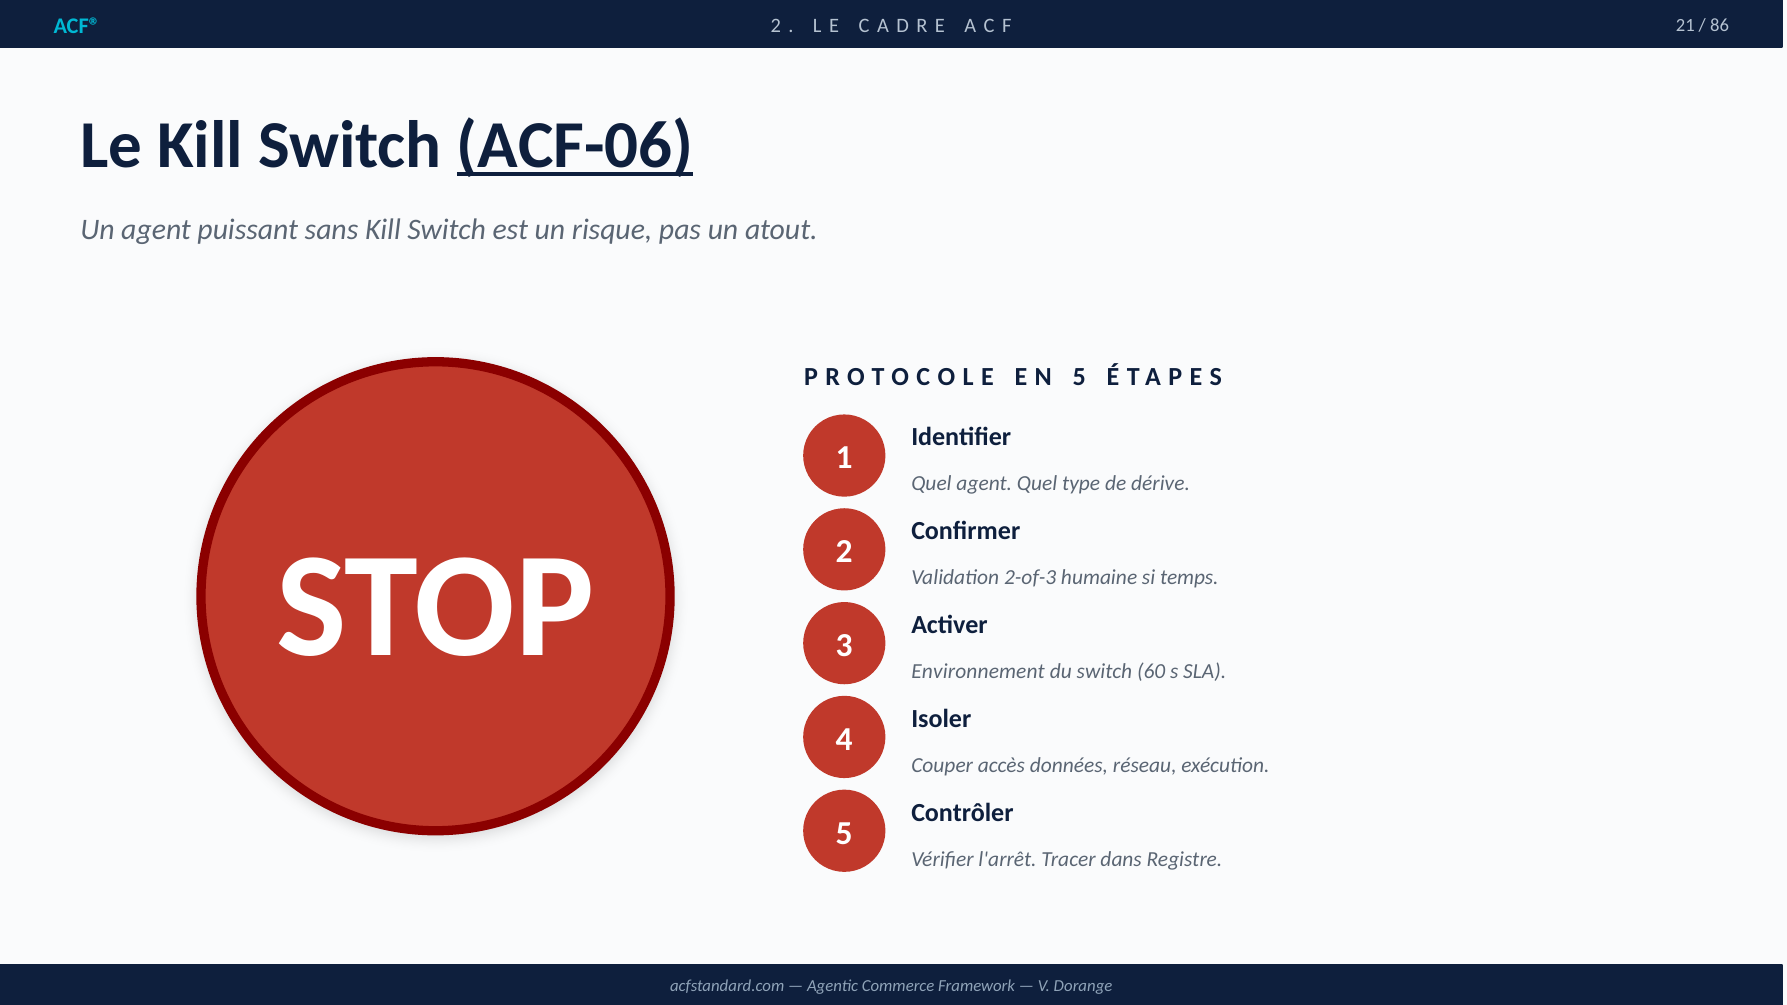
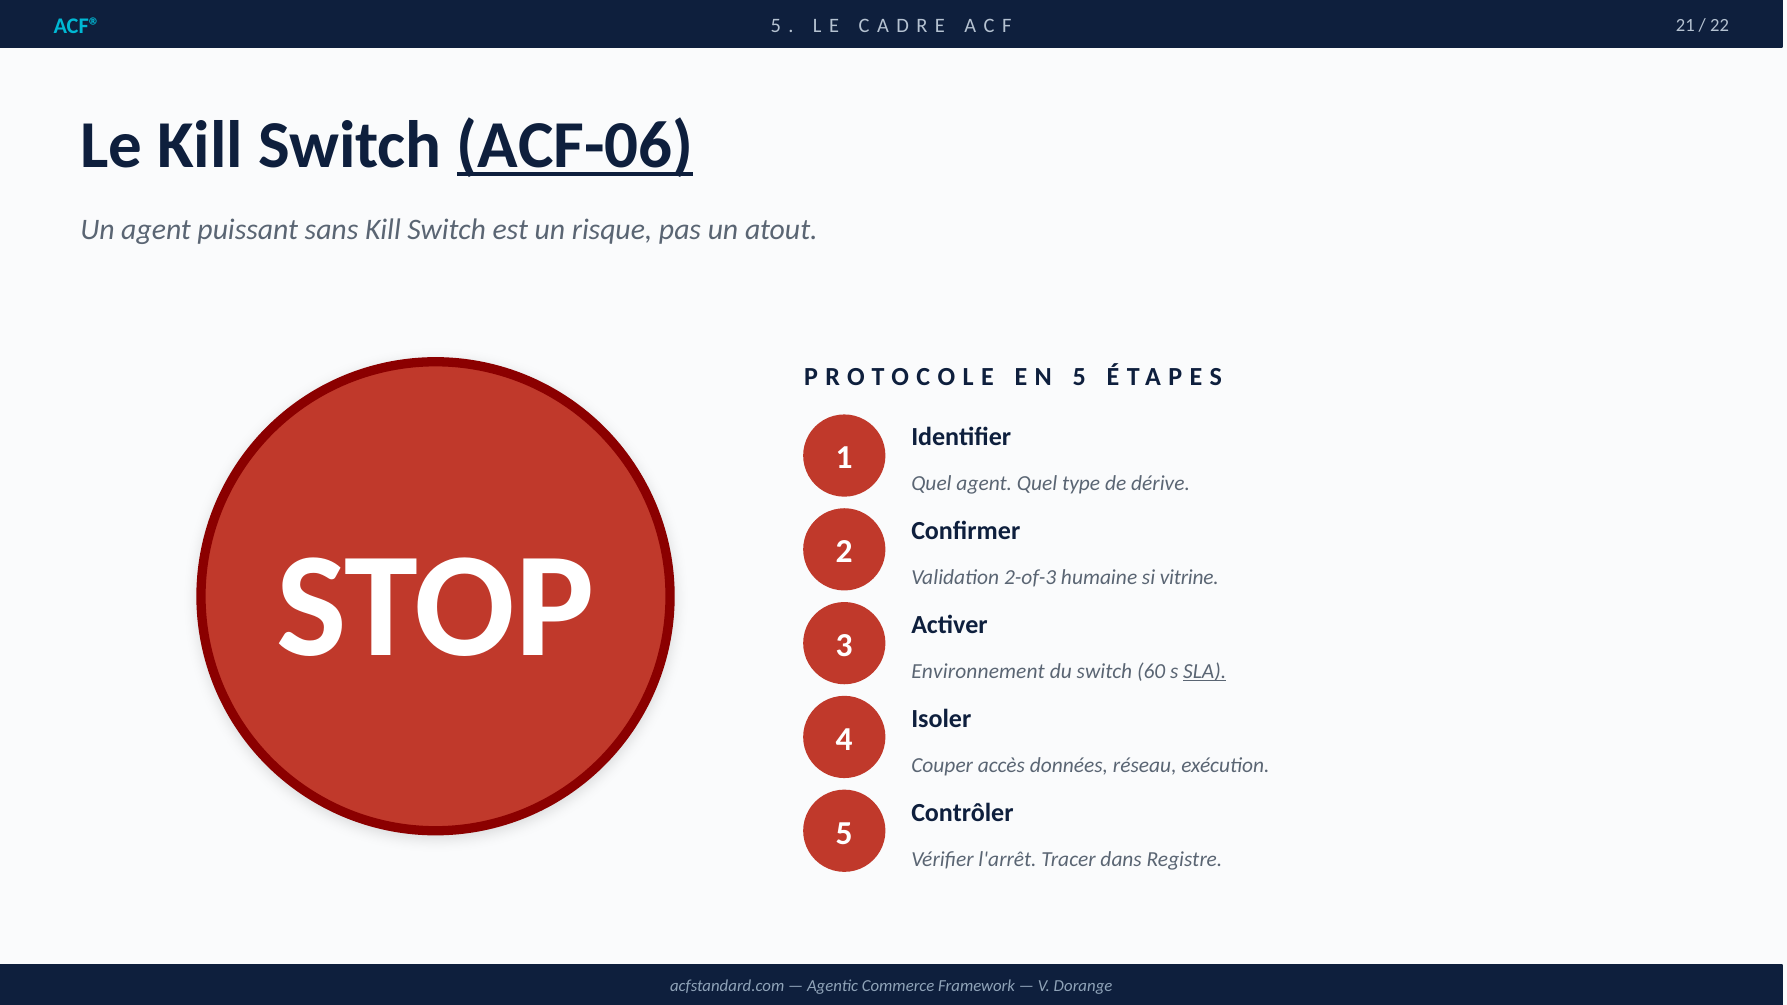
ACF® 2: 2 -> 5 (776, 26)
86: 86 -> 22 (1720, 25)
temps: temps -> vitrine (1189, 578)
SLA underline: none -> present (1205, 672)
